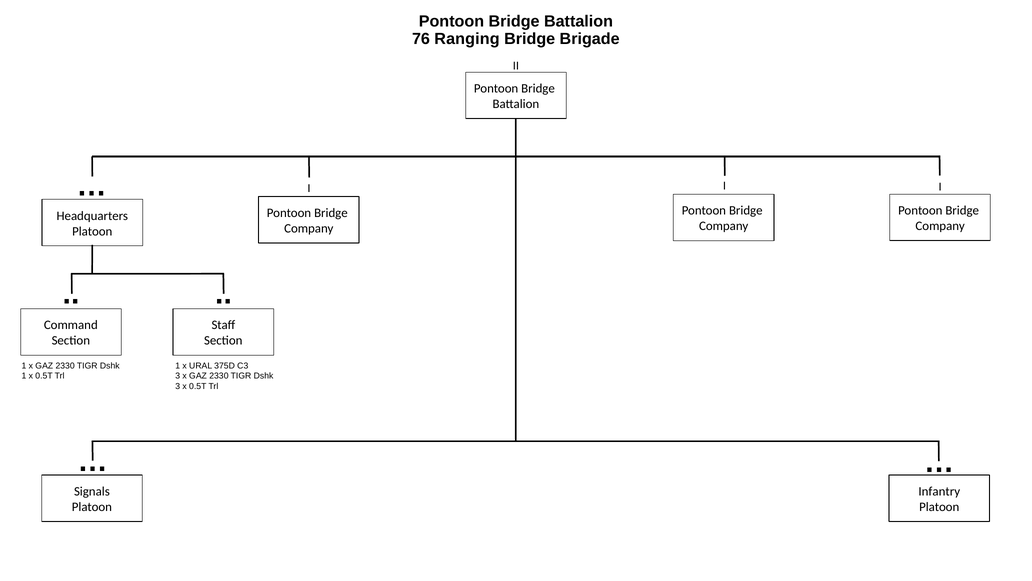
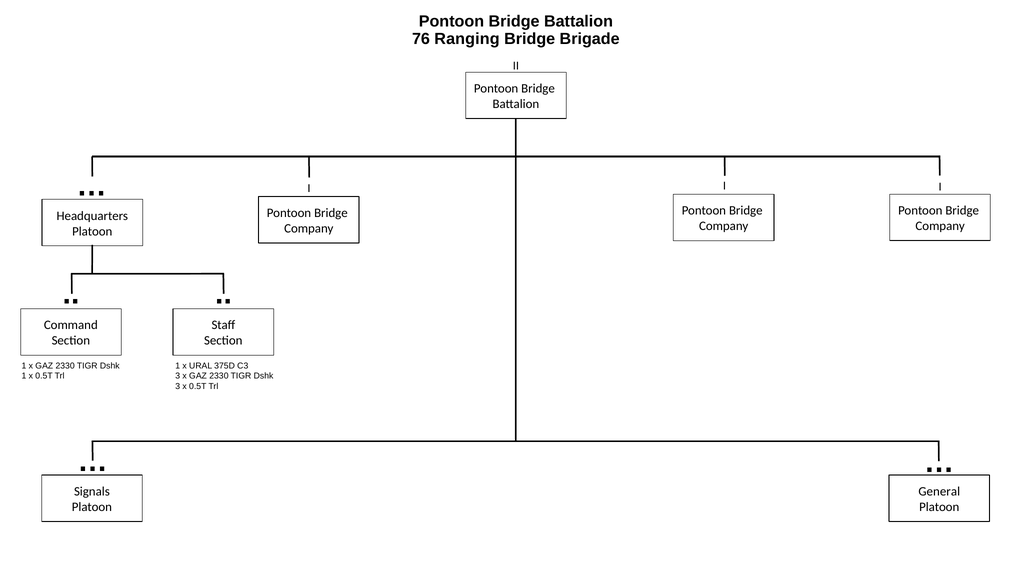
Infantry: Infantry -> General (939, 491)
